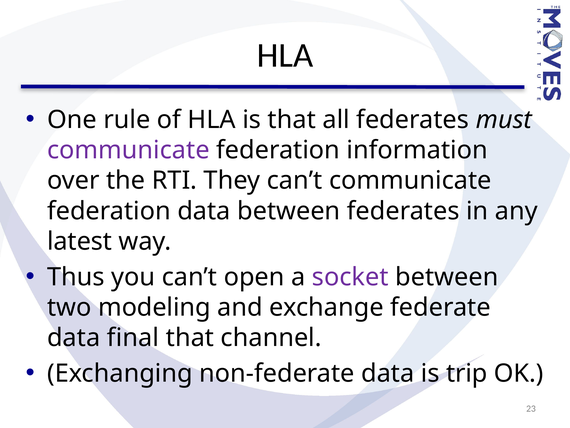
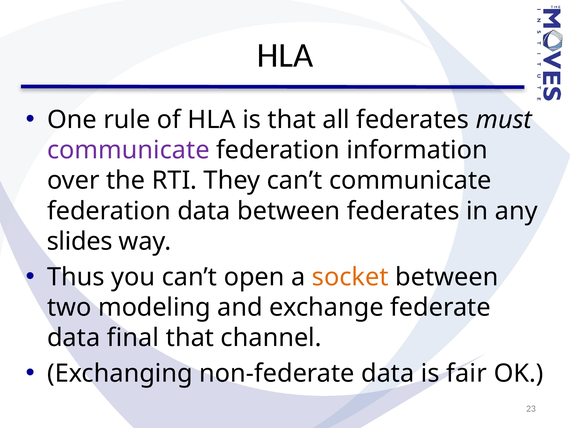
latest: latest -> slides (80, 241)
socket colour: purple -> orange (350, 277)
trip: trip -> fair (467, 373)
